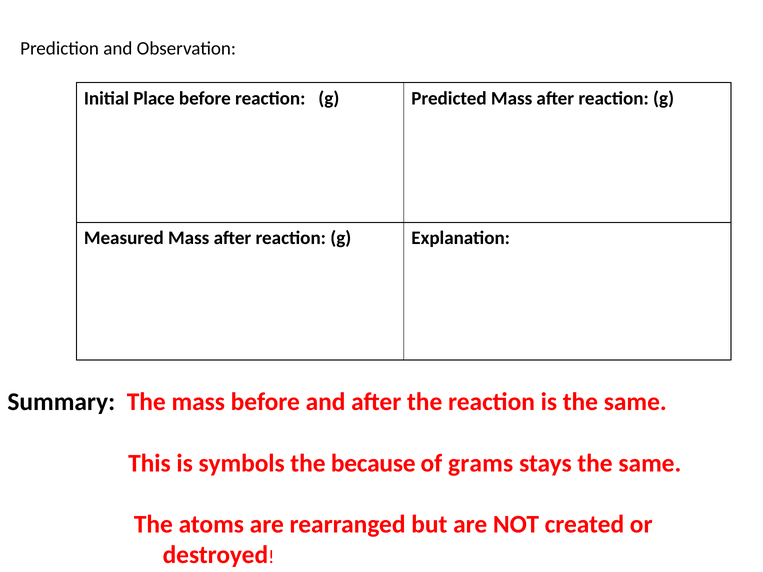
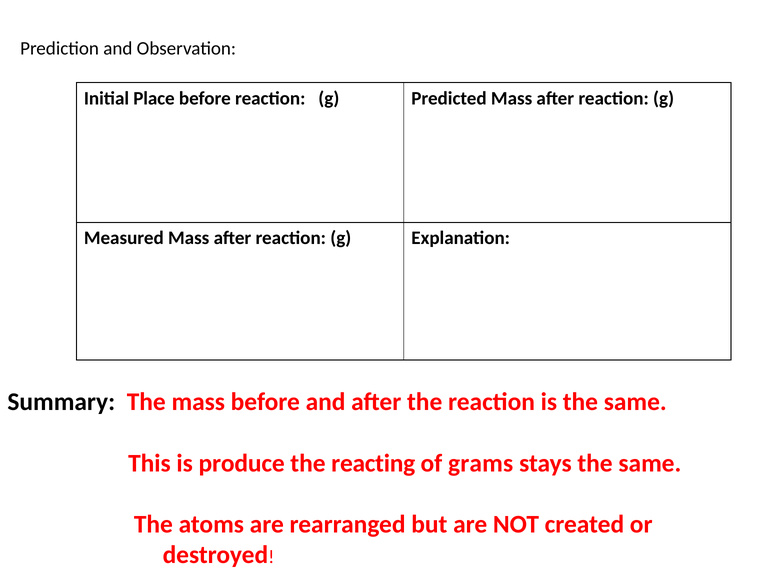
symbols: symbols -> produce (242, 463)
because: because -> reacting (373, 463)
